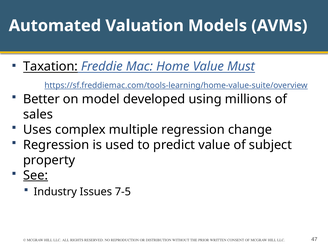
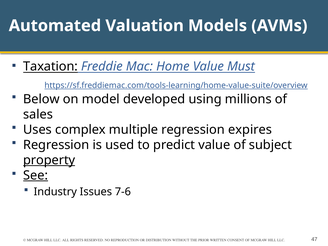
Better: Better -> Below (41, 99)
change: change -> expires (250, 130)
property underline: none -> present (49, 160)
7-5: 7-5 -> 7-6 (123, 192)
